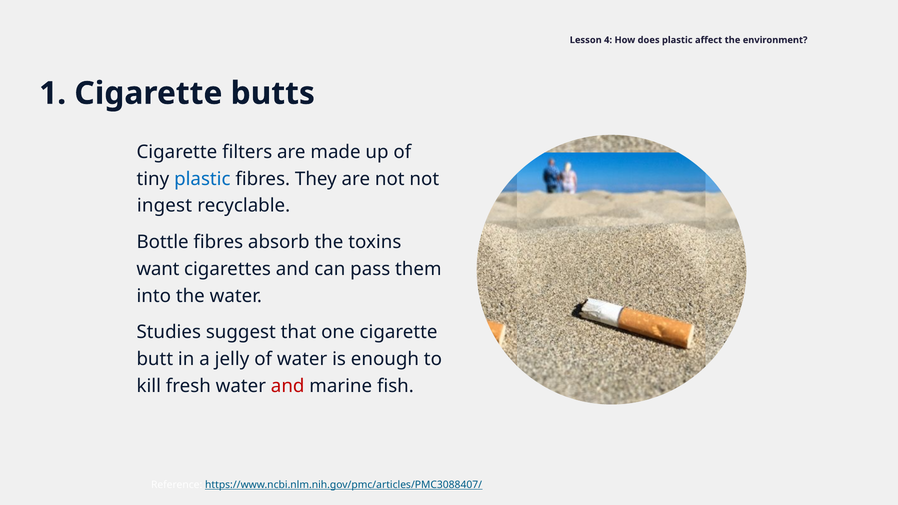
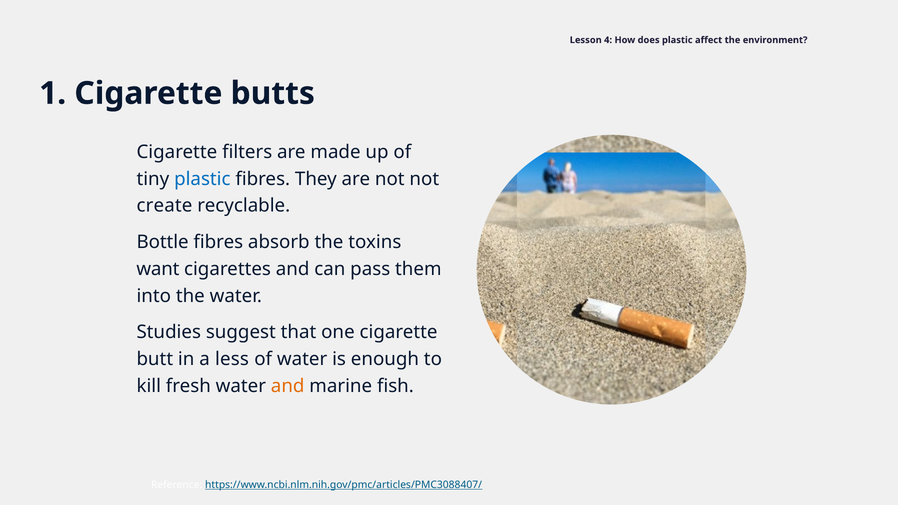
ingest: ingest -> create (164, 206)
jelly: jelly -> less (232, 359)
and colour: red -> orange (288, 386)
